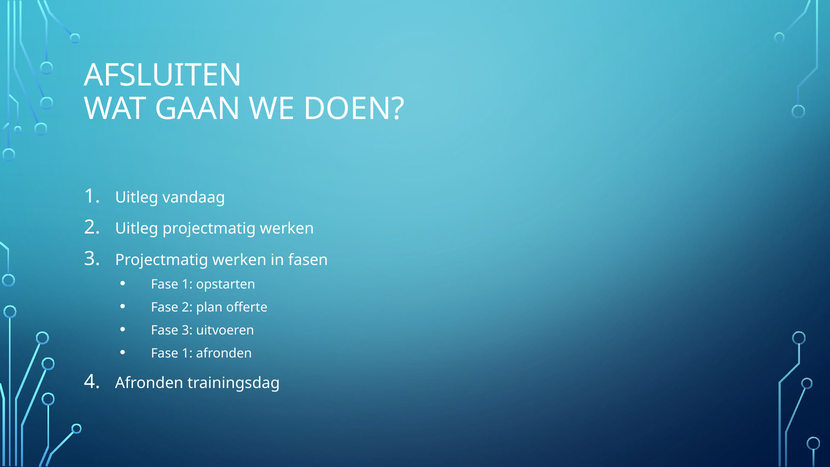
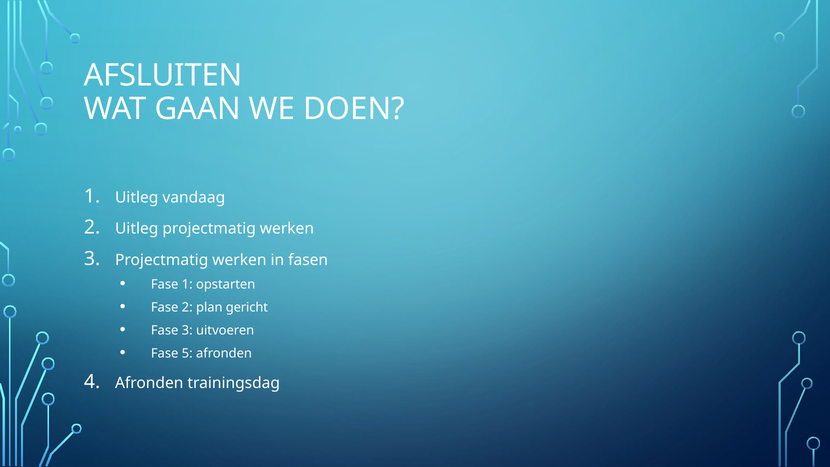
offerte: offerte -> gericht (247, 307)
1: 1 -> 5 (187, 353)
